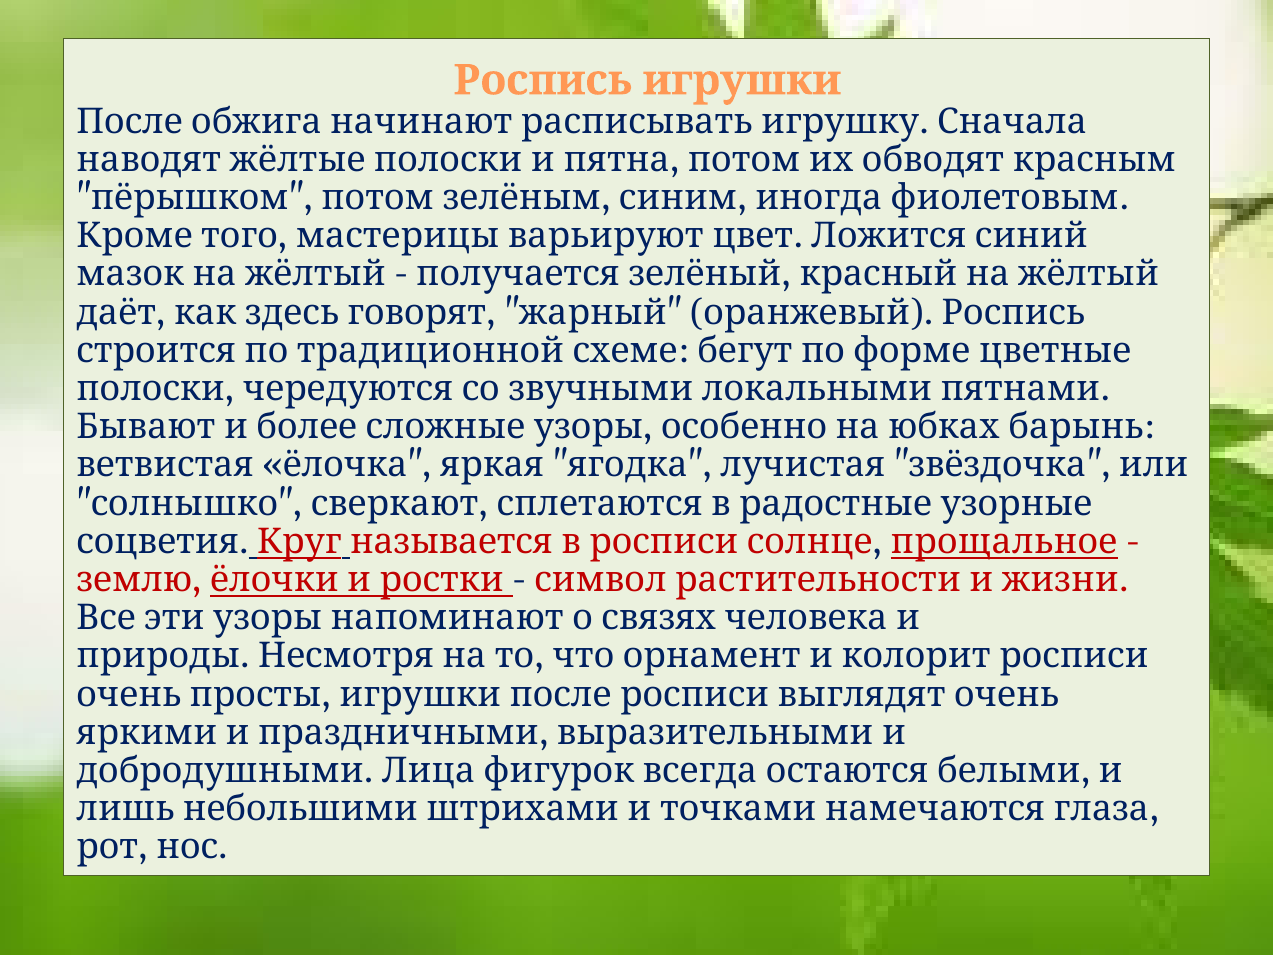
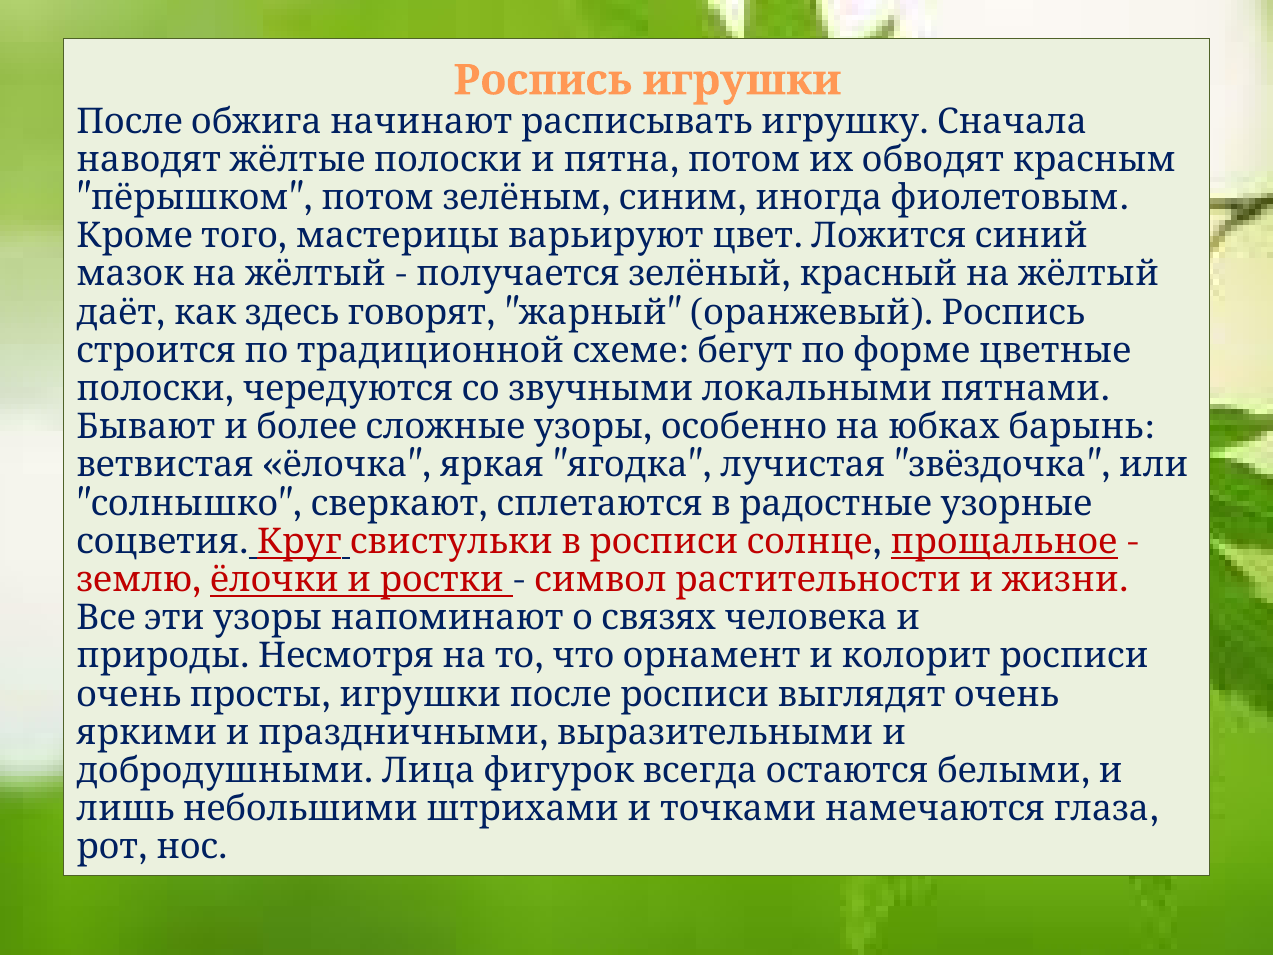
называется: называется -> свистульки (451, 541)
